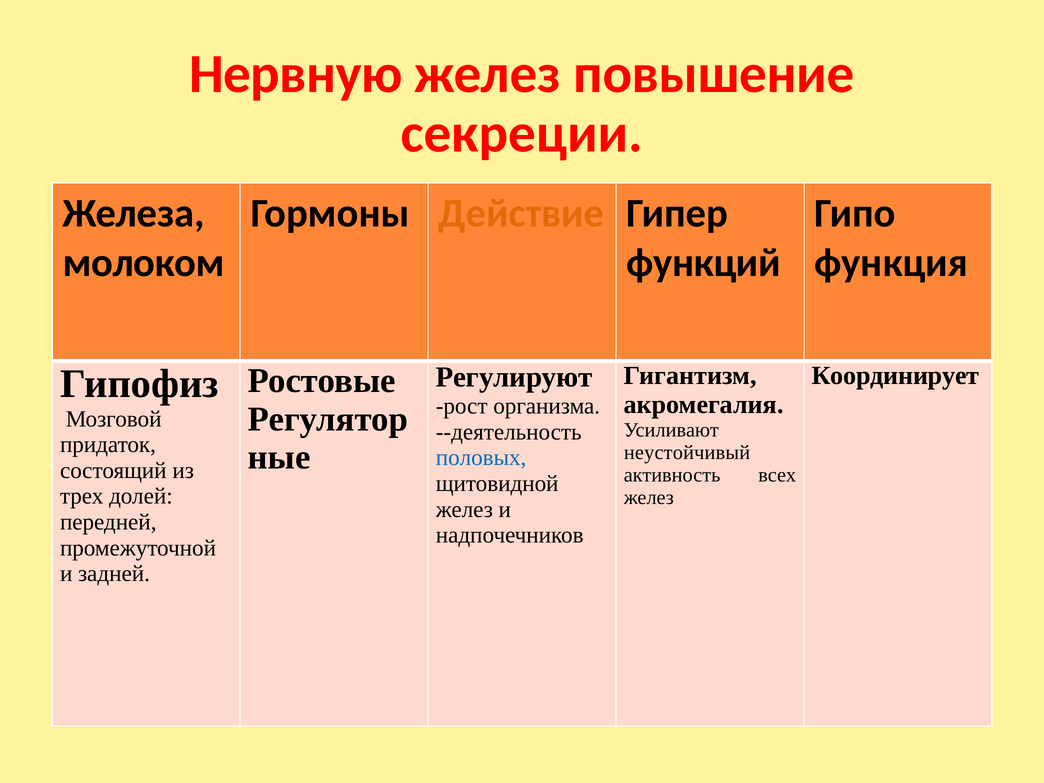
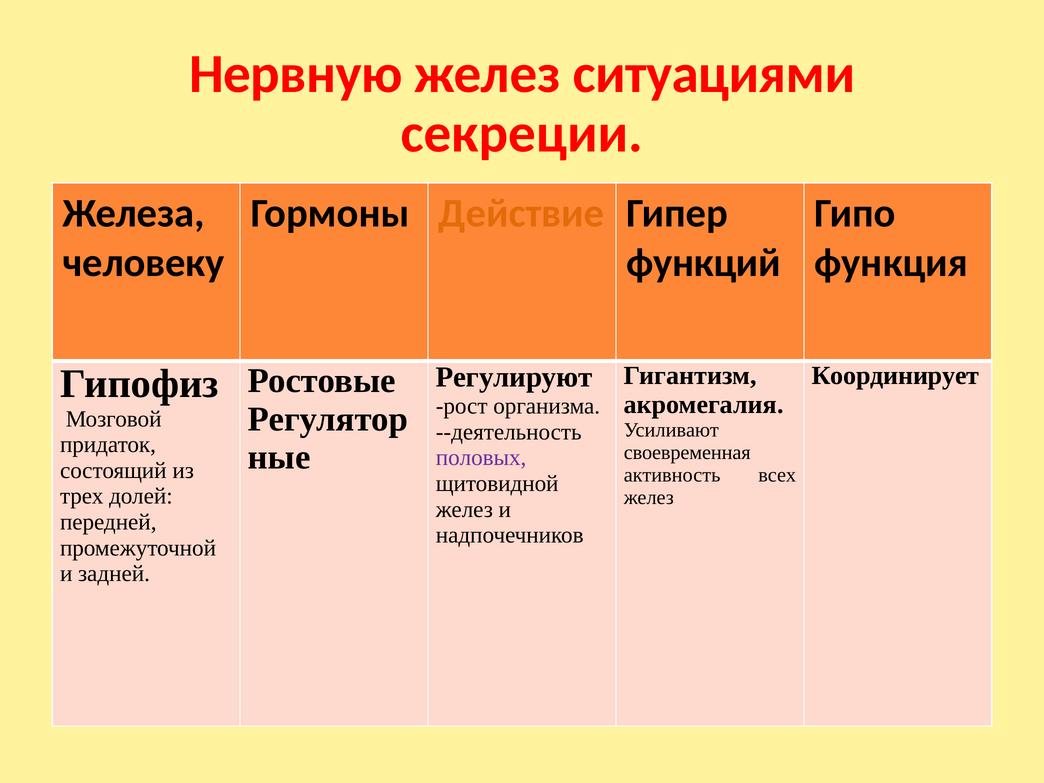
повышение: повышение -> ситуациями (714, 74)
молоком: молоком -> человеку (144, 263)
неустойчивый: неустойчивый -> своевременная (687, 453)
половых colour: blue -> purple (481, 458)
